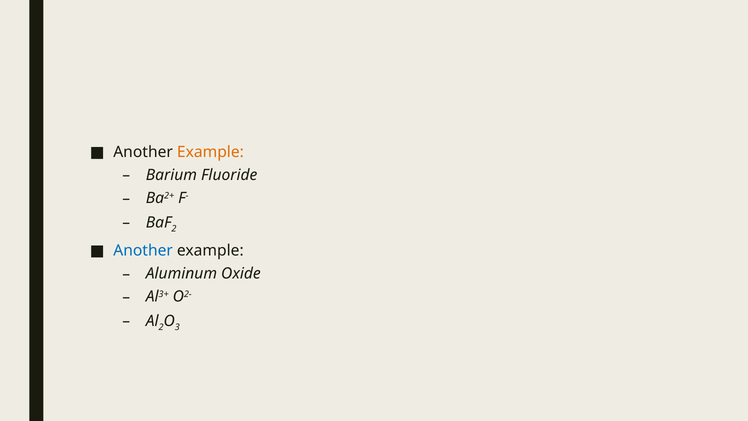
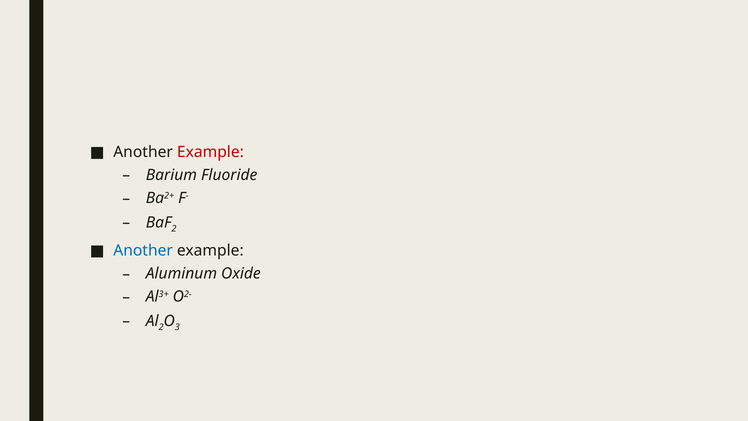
Example colour: orange -> red (210, 152)
